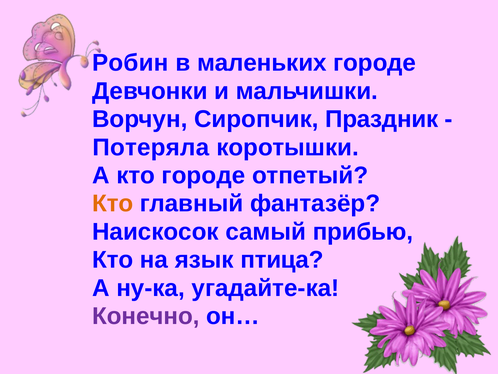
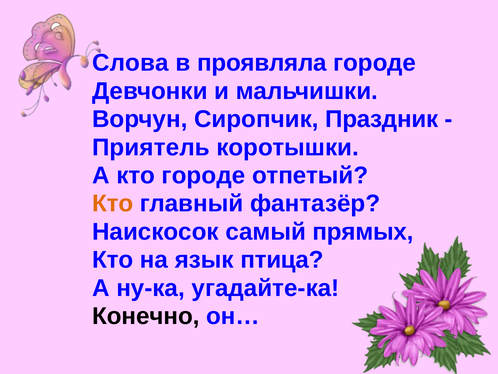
Робин: Робин -> Слова (130, 63)
маленьких: маленьких -> проявляла (262, 63)
Потеряла: Потеряла -> Приятель (151, 147)
прибью: прибью -> прямых (363, 231)
Конечно colour: purple -> black (146, 316)
